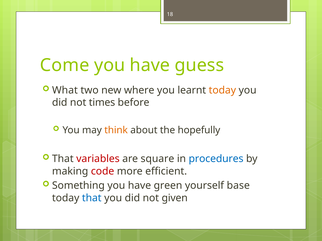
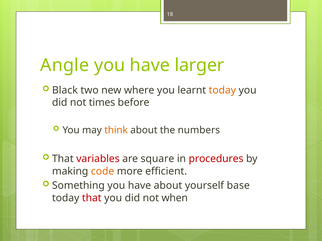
Come: Come -> Angle (65, 65)
guess: guess -> larger (200, 65)
What: What -> Black (65, 90)
hopefully: hopefully -> numbers (199, 130)
procedures colour: blue -> red (216, 159)
code colour: red -> orange (103, 171)
have green: green -> about (168, 186)
that colour: blue -> red (92, 198)
given: given -> when (175, 198)
